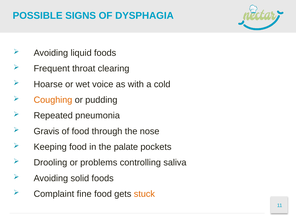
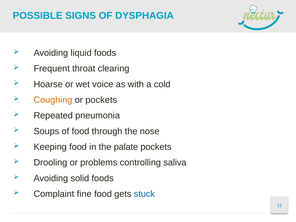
or pudding: pudding -> pockets (101, 100)
Gravis: Gravis -> Soups (46, 131)
stuck colour: orange -> blue (144, 194)
